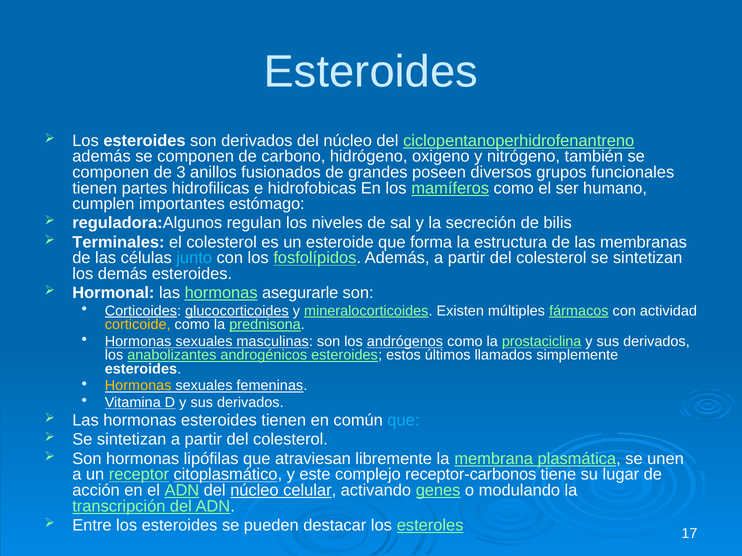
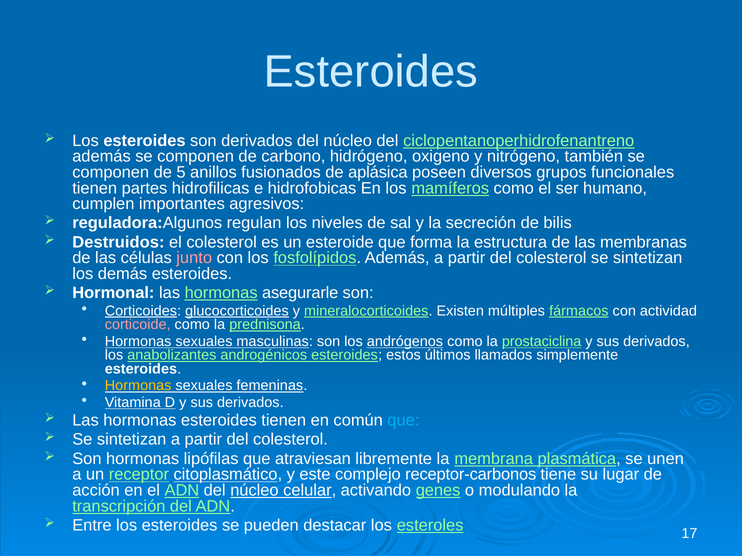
3: 3 -> 5 (181, 172)
grandes: grandes -> aplásica (378, 172)
estómago: estómago -> agresivos (267, 204)
Terminales: Terminales -> Destruidos (118, 242)
junto colour: light blue -> pink (194, 258)
corticoide colour: yellow -> pink (138, 325)
